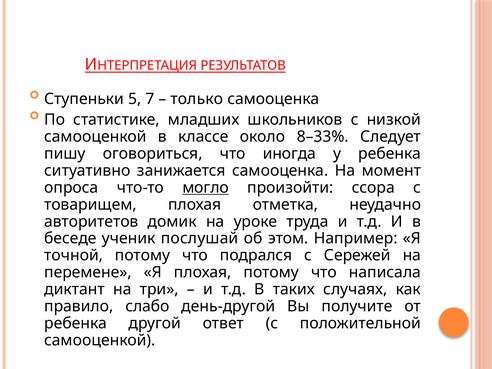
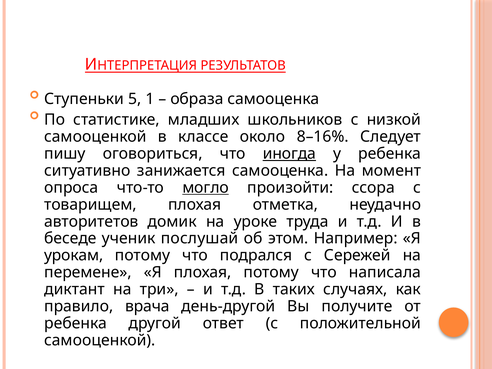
7: 7 -> 1 (150, 99)
только: только -> образа (197, 99)
8–33%: 8–33% -> 8–16% (323, 137)
иногда underline: none -> present (289, 154)
точной: точной -> урокам (74, 255)
слабо: слабо -> врача (147, 306)
